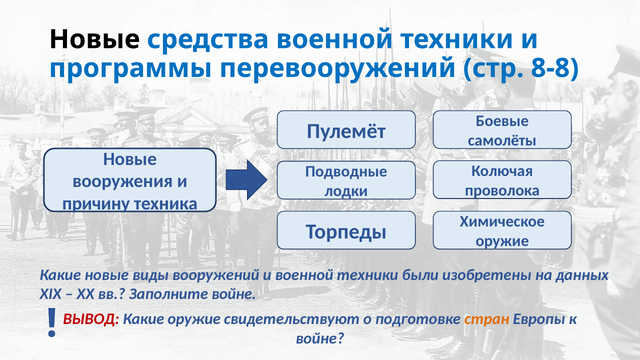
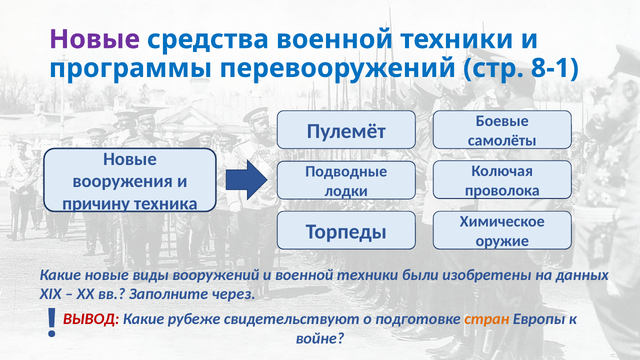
Новые colour: black -> purple (94, 39)
8-8: 8-8 -> 8-1 (555, 68)
Заполните войне: войне -> через (234, 294)
Какие оружие: оружие -> рубеже (194, 319)
